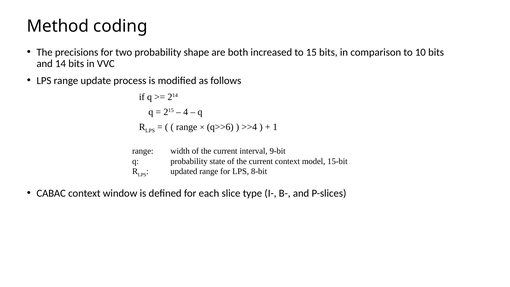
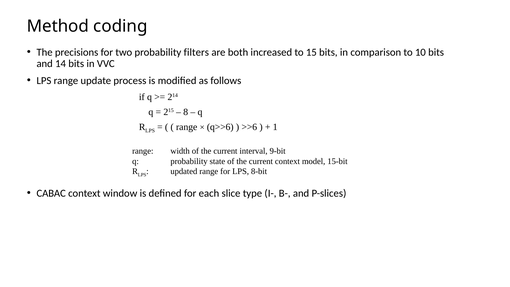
shape: shape -> filters (196, 52)
4: 4 -> 8 (186, 112)
>>4: >>4 -> >>6 (249, 127)
